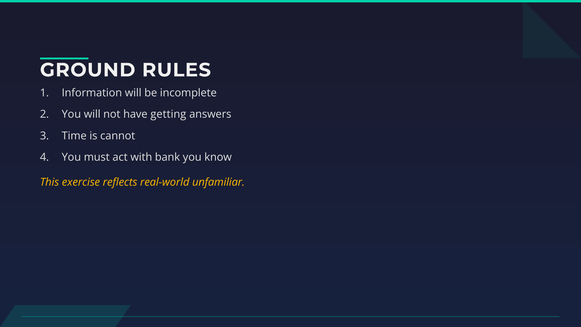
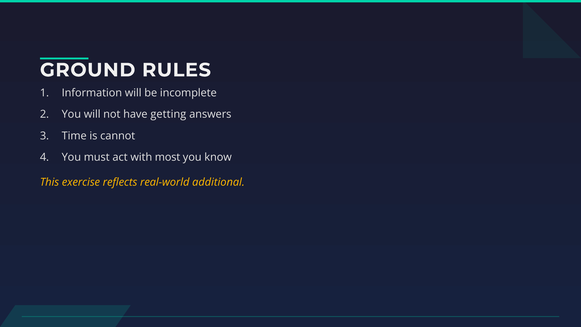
bank: bank -> most (168, 157)
unfamiliar: unfamiliar -> additional (218, 182)
